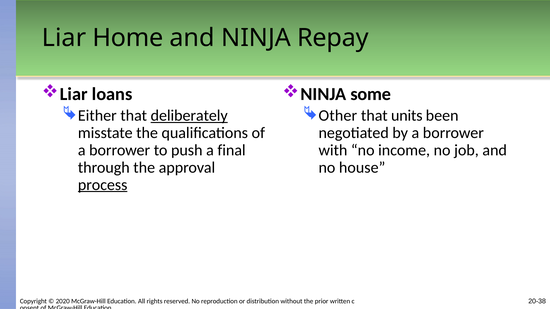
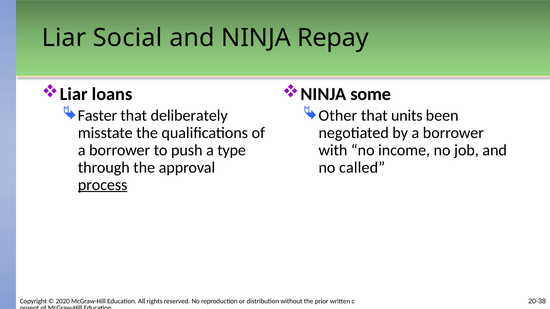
Home: Home -> Social (128, 38)
Either: Either -> Faster (97, 116)
deliberately underline: present -> none (189, 116)
final: final -> type (232, 150)
house: house -> called (362, 168)
